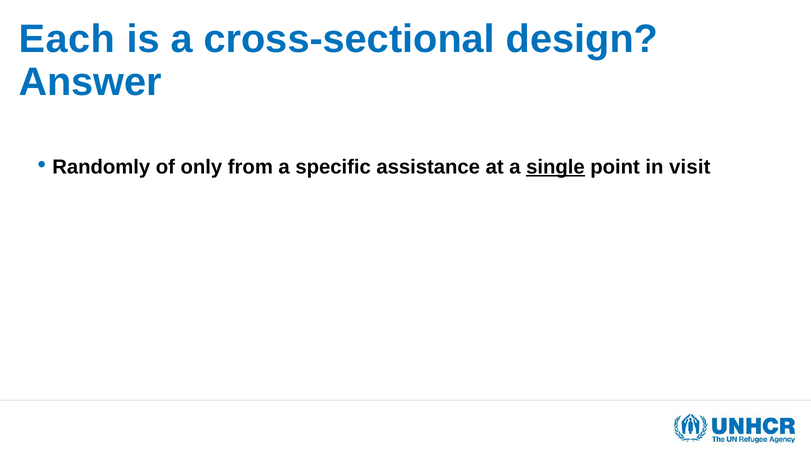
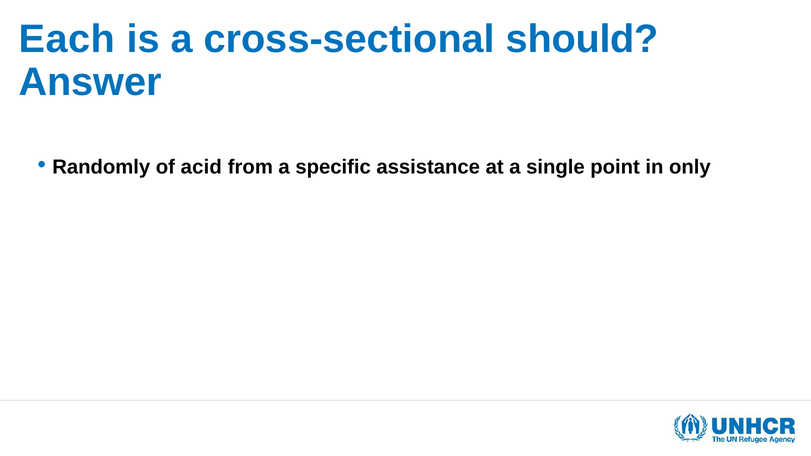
design: design -> should (582, 39)
only: only -> acid (201, 167)
single underline: present -> none (555, 167)
visit: visit -> only (690, 167)
